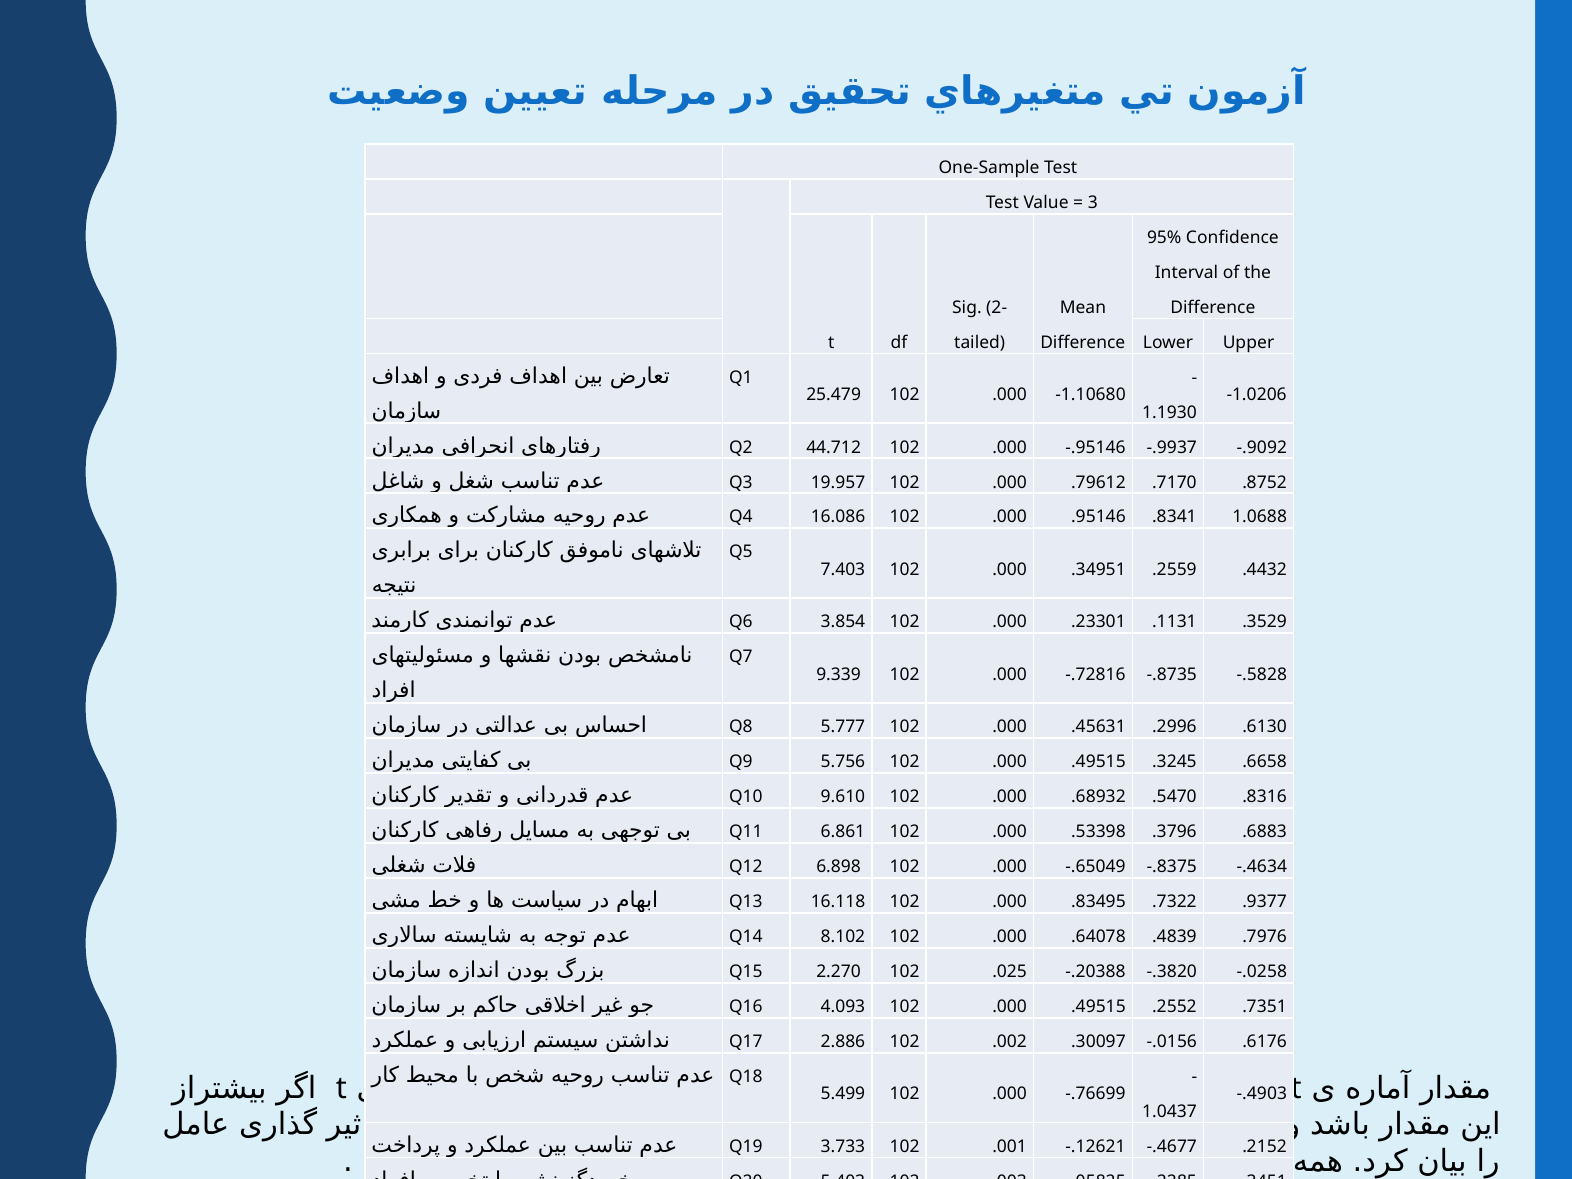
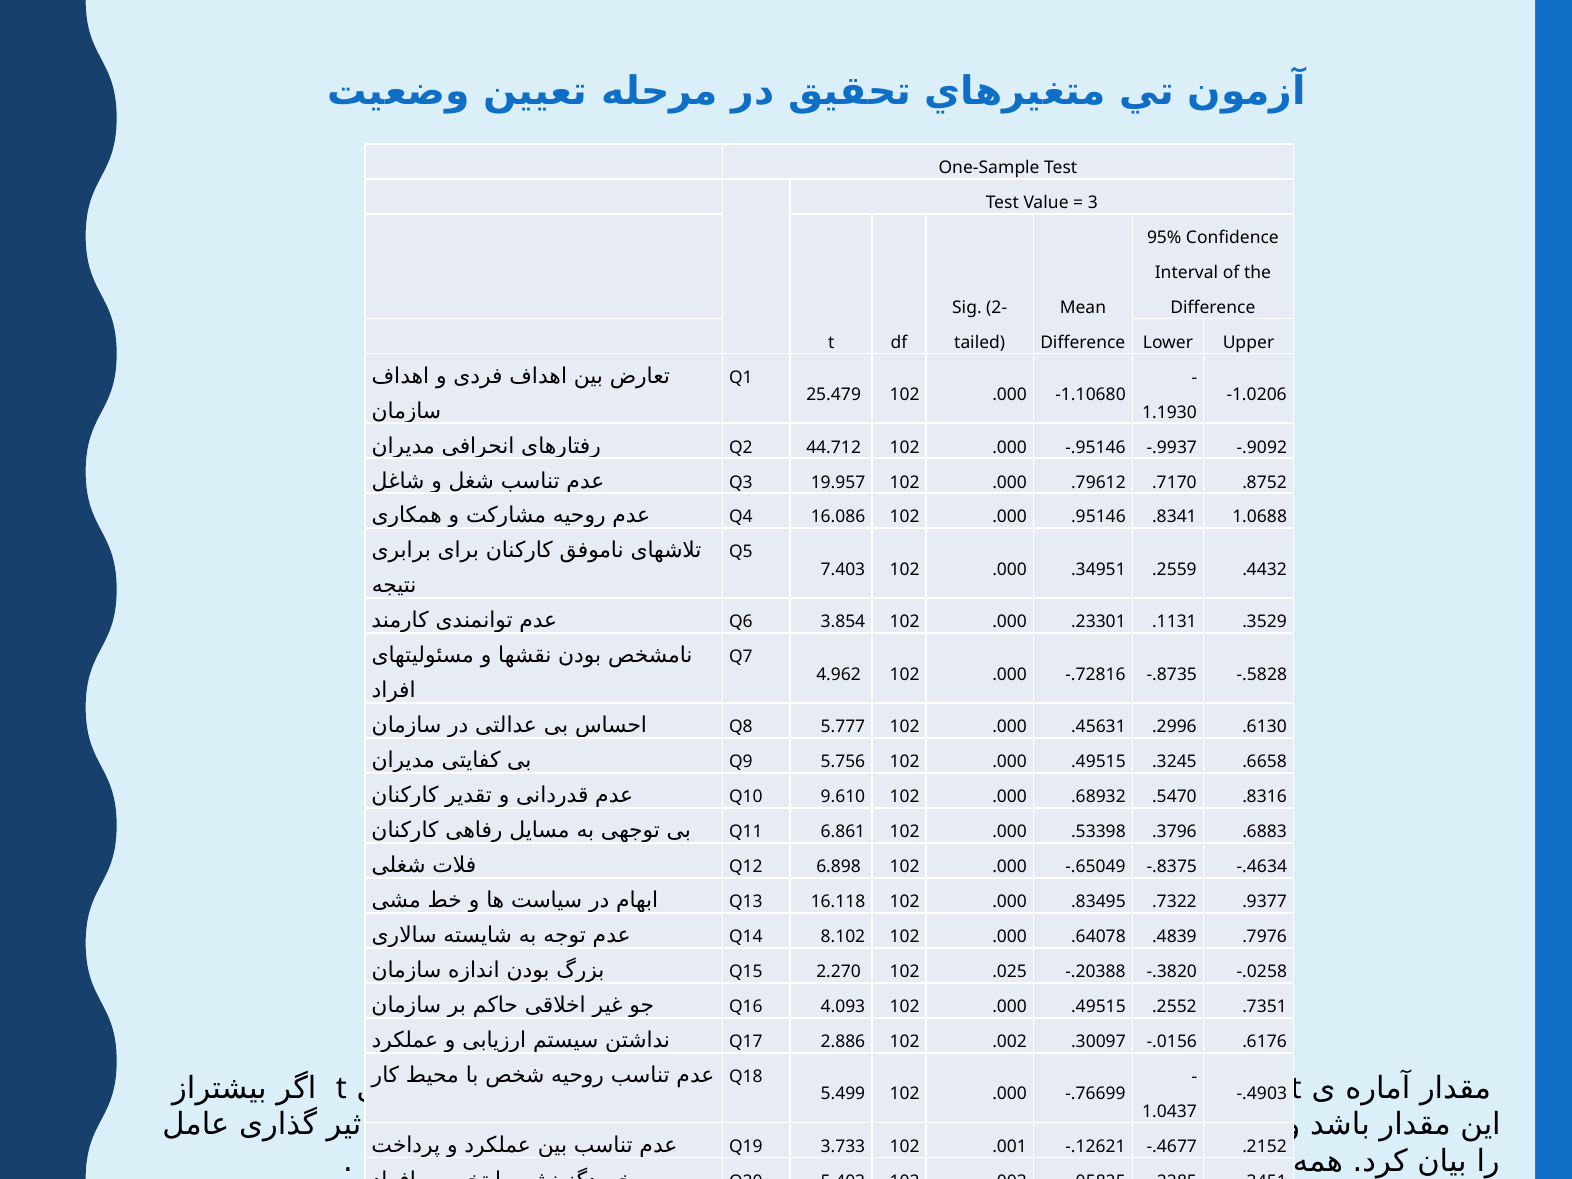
9.339: 9.339 -> 4.962 (839, 674)
